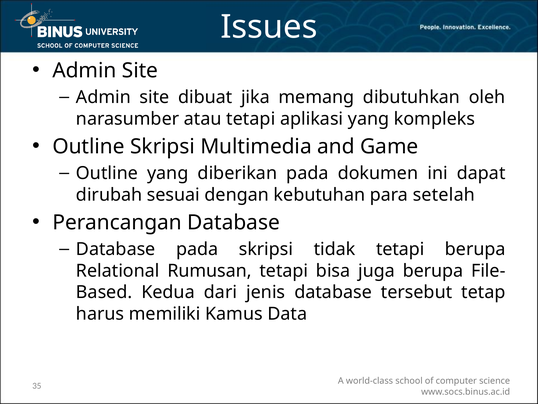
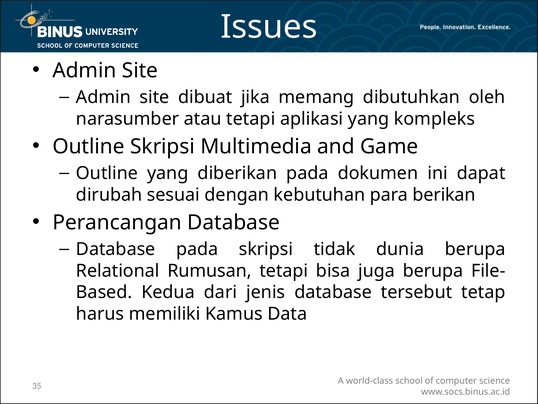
setelah: setelah -> berikan (444, 195)
tidak tetapi: tetapi -> dunia (400, 249)
